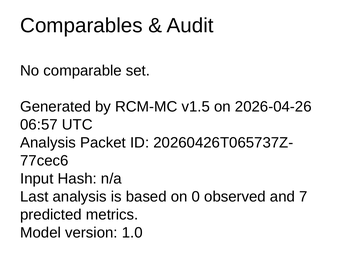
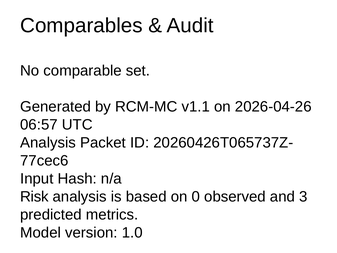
v1.5: v1.5 -> v1.1 (196, 107)
Last: Last -> Risk (34, 197)
7: 7 -> 3 (303, 197)
